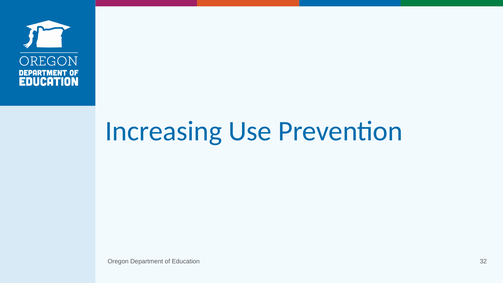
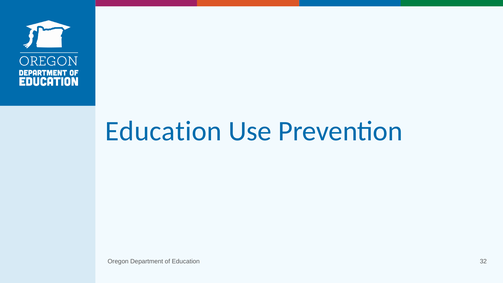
Increasing: Increasing -> Education (164, 131)
